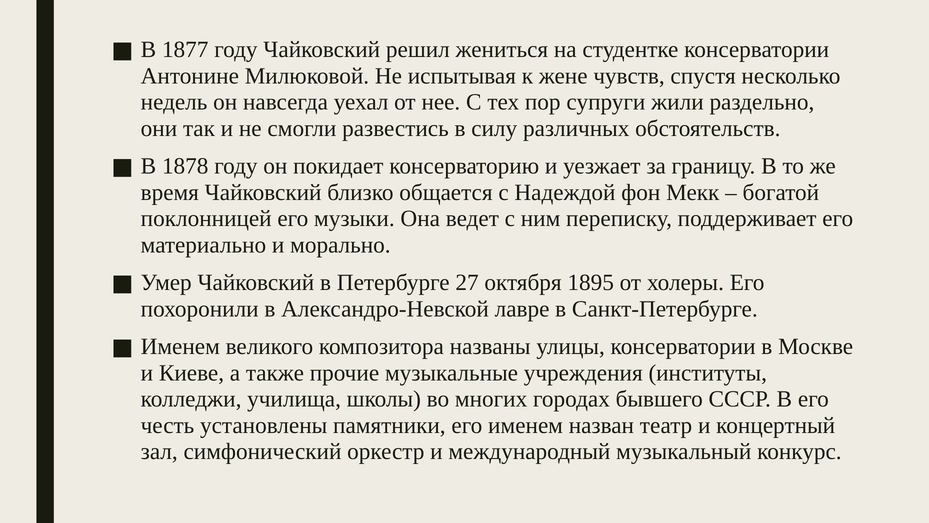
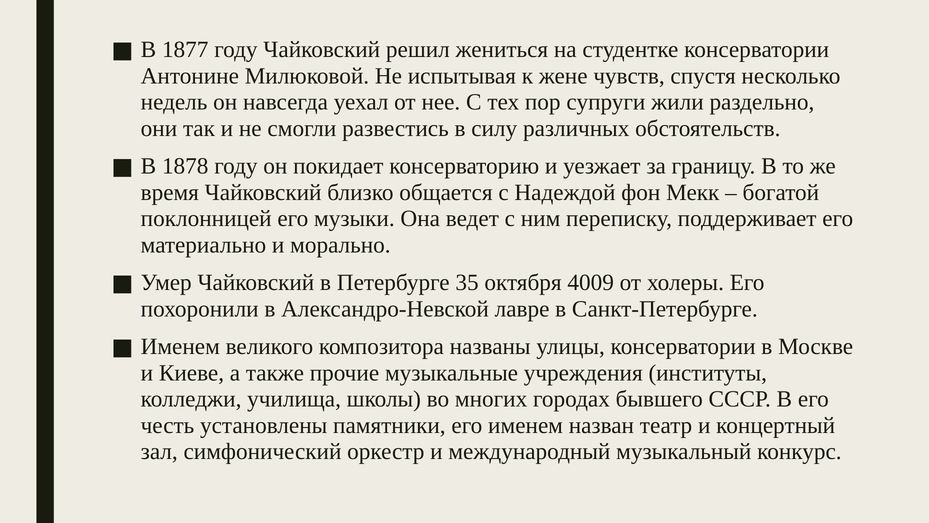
27: 27 -> 35 (467, 282)
1895: 1895 -> 4009 (591, 282)
